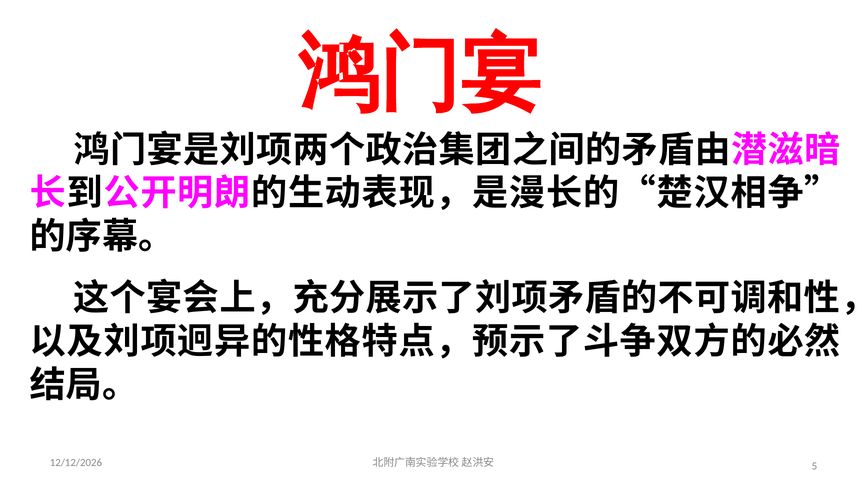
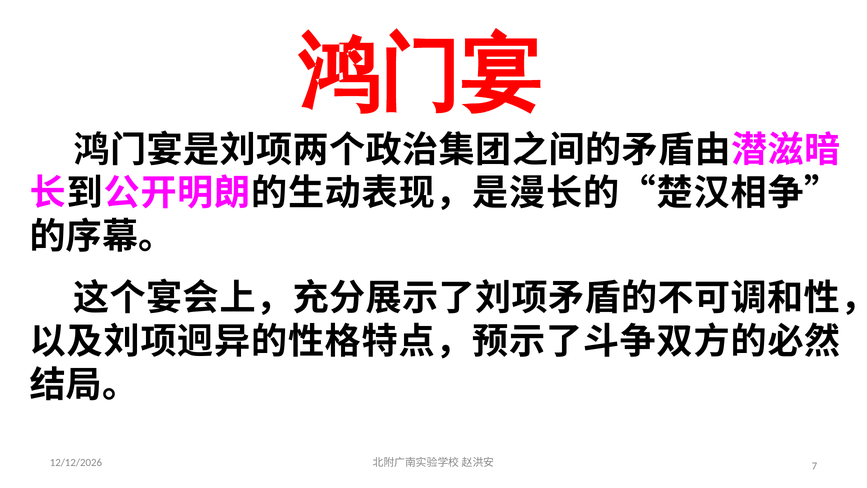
5: 5 -> 7 (814, 466)
